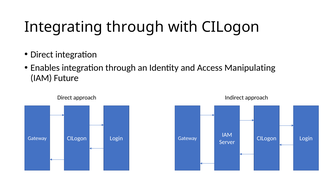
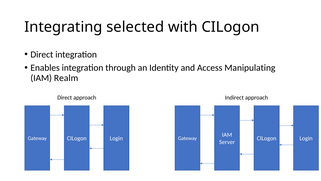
Integrating through: through -> selected (135, 27)
Future: Future -> Realm (66, 78)
